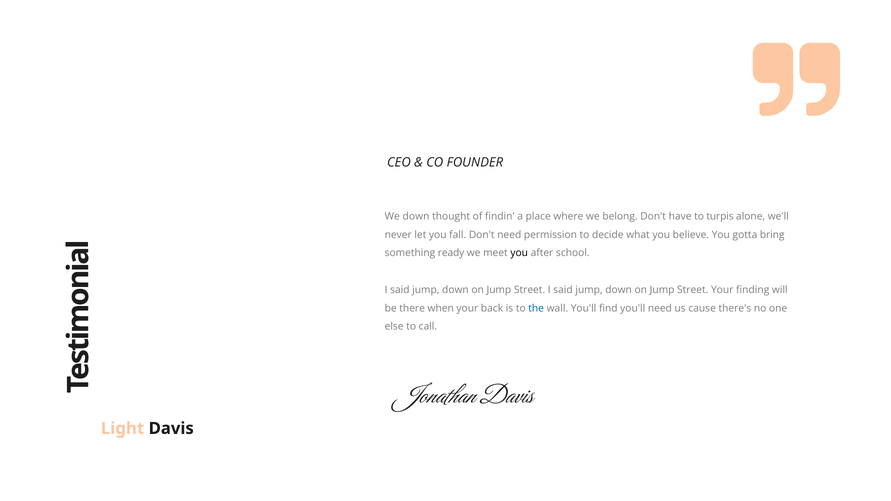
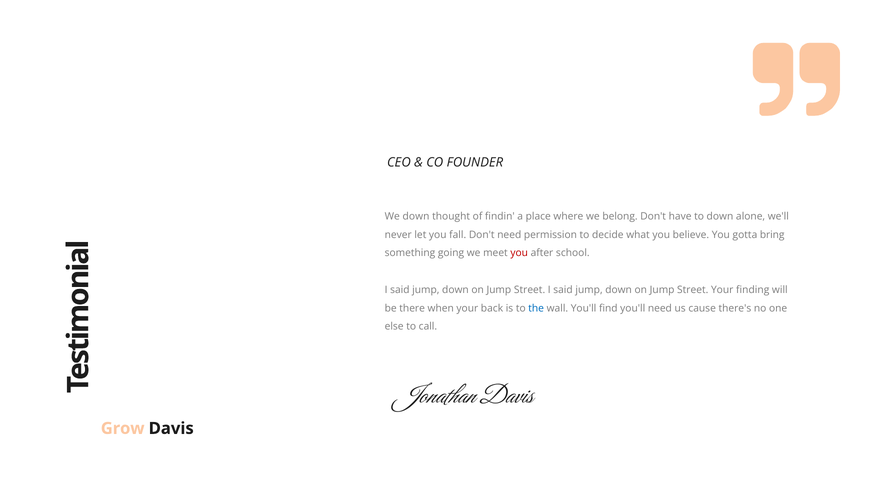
to turpis: turpis -> down (720, 216)
ready: ready -> going (451, 253)
you colour: black -> red (519, 253)
Light: Light -> Grow (123, 429)
